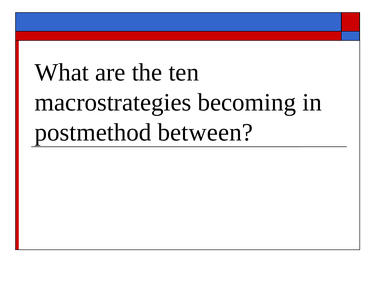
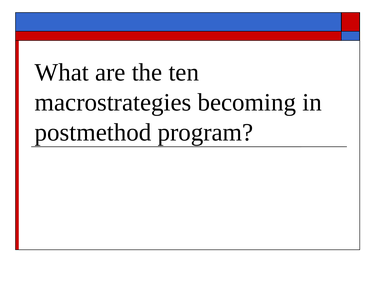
between: between -> program (205, 133)
